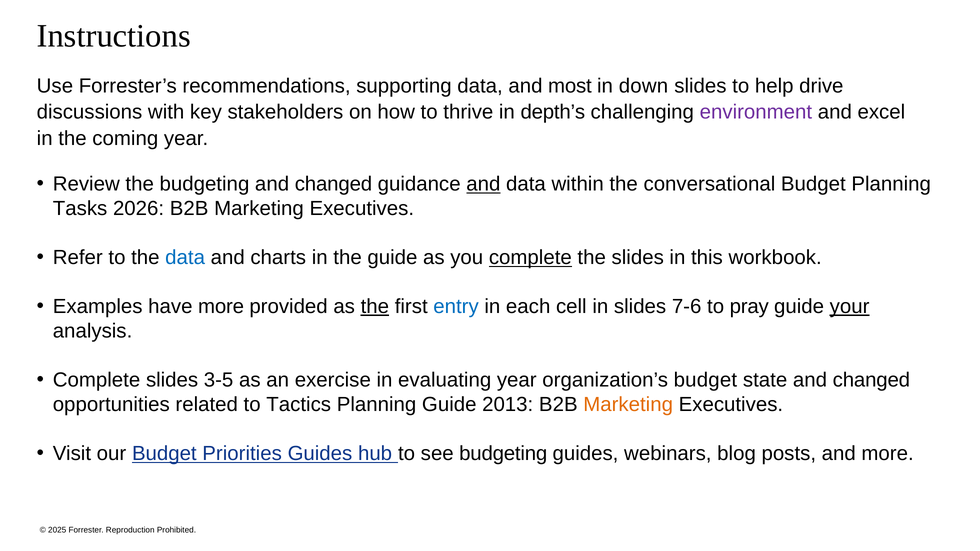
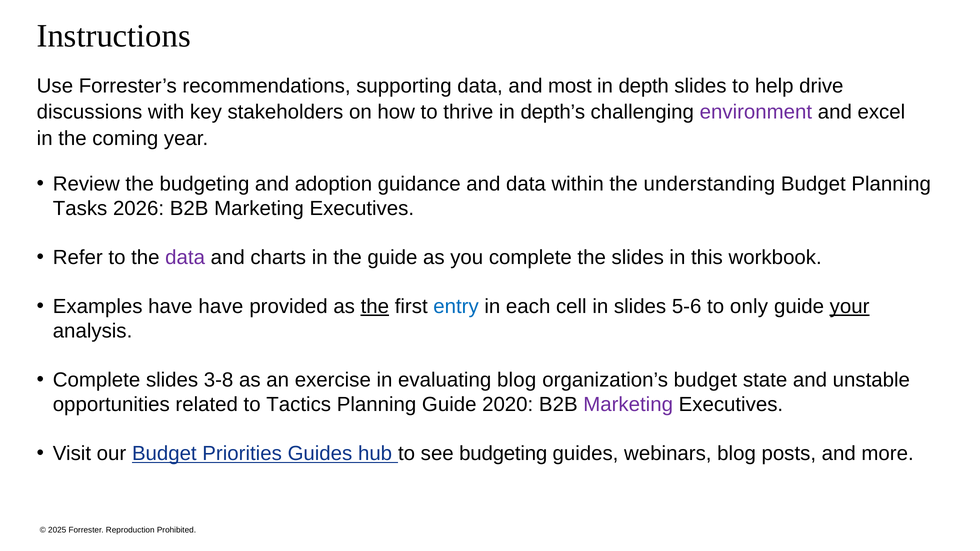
down: down -> depth (644, 86)
budgeting and changed: changed -> adoption (333, 184)
and underline: present -> none (483, 184)
conversational: conversational -> understanding (709, 184)
data colour: blue -> purple (185, 258)
complete underline: present -> none (530, 258)
have more: more -> have (221, 307)
7-6: 7-6 -> 5-6 (687, 307)
pray: pray -> only (749, 307)
3-5: 3-5 -> 3-8 (219, 380)
evaluating year: year -> blog (517, 380)
state and changed: changed -> unstable (871, 380)
2013: 2013 -> 2020 (508, 405)
Marketing colour: orange -> purple (628, 405)
